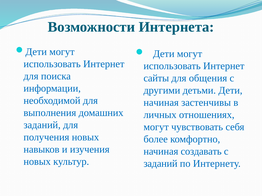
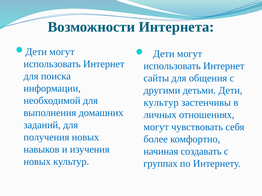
начиная: начиная -> культур (161, 103)
заданий: заданий -> группах (161, 164)
